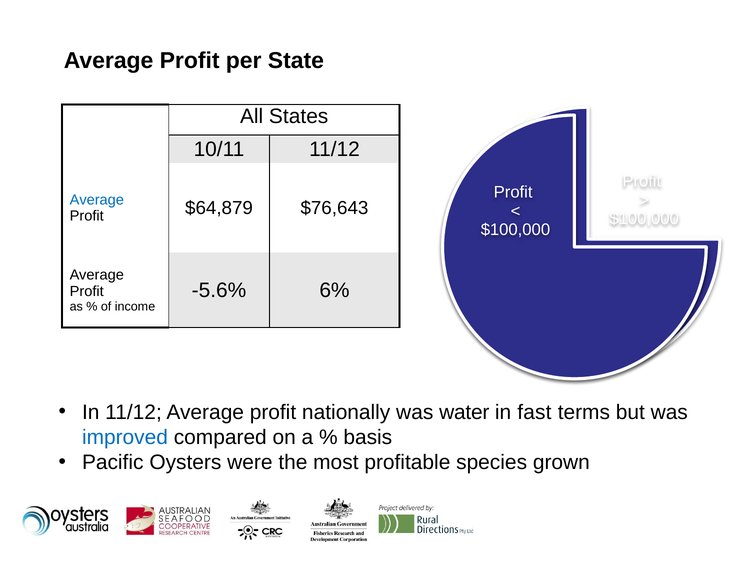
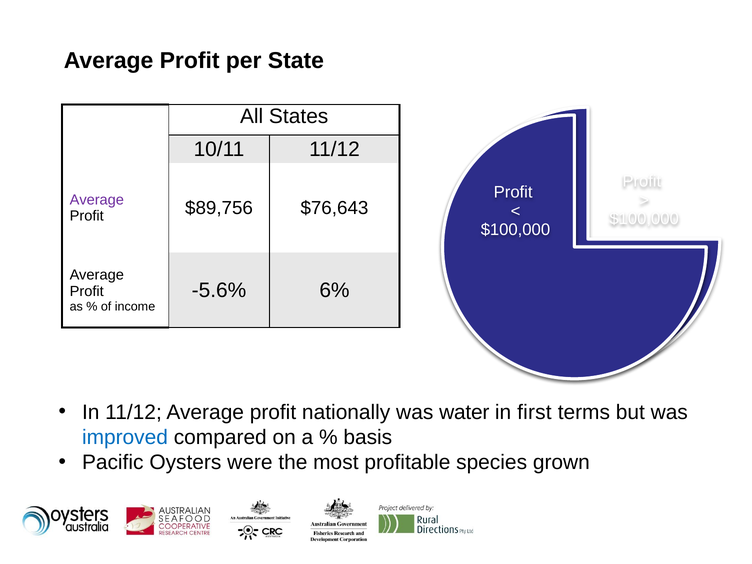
Average colour: blue -> purple (97, 200)
$64,879: $64,879 -> $89,756 (219, 208)
fast: fast -> first (534, 412)
